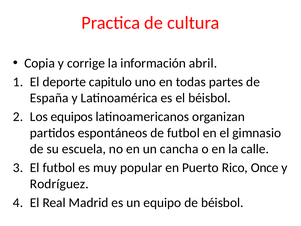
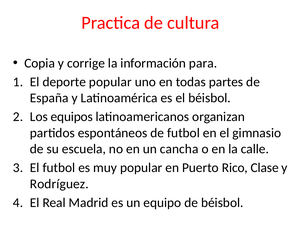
abril: abril -> para (203, 63)
deporte capitulo: capitulo -> popular (110, 82)
Once: Once -> Clase (265, 168)
